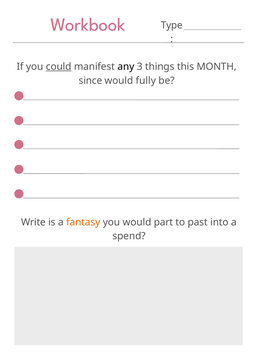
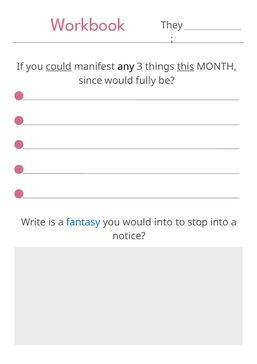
Type: Type -> They (172, 25)
this underline: none -> present (186, 67)
fantasy colour: orange -> blue (83, 222)
would part: part -> into (163, 222)
past: past -> stop (198, 222)
spend: spend -> notice (129, 236)
